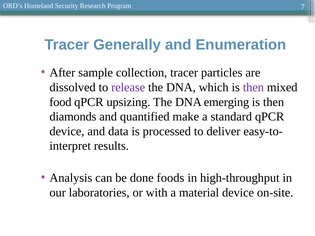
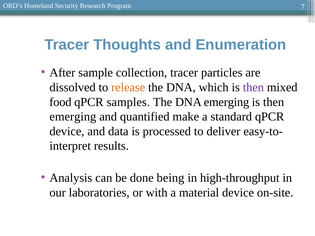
Generally: Generally -> Thoughts (127, 45)
release colour: purple -> orange (128, 87)
upsizing: upsizing -> samples (128, 102)
diamonds: diamonds -> emerging (73, 117)
foods: foods -> being (171, 178)
